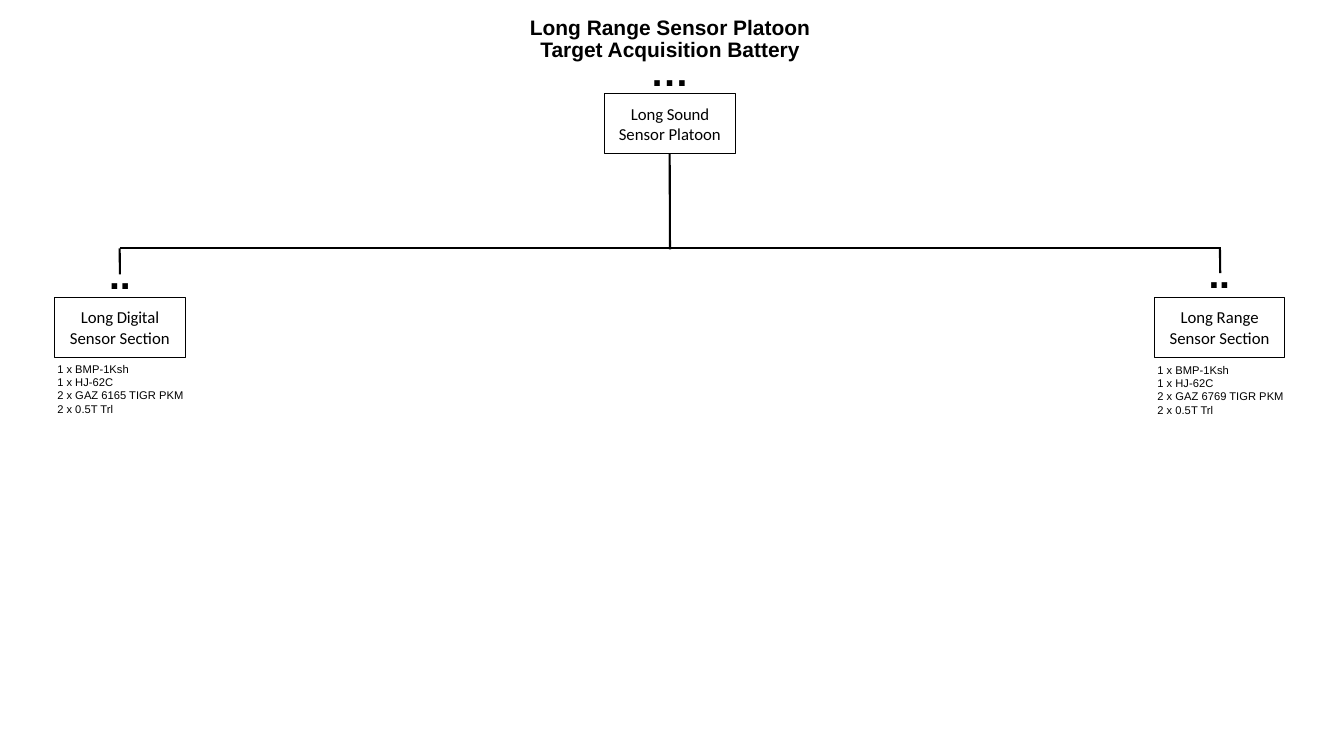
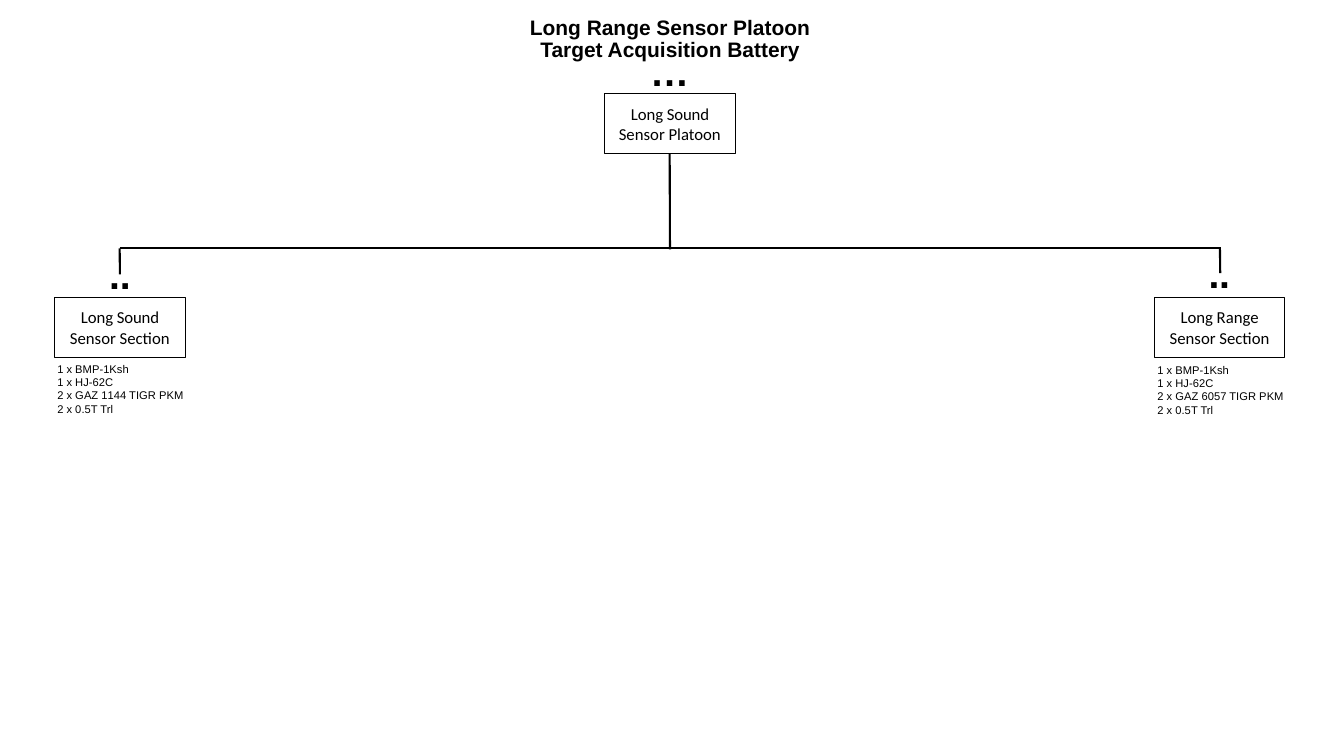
Digital: Digital -> Sound (138, 318)
6165: 6165 -> 1144 (114, 396)
6769: 6769 -> 6057 (1214, 397)
